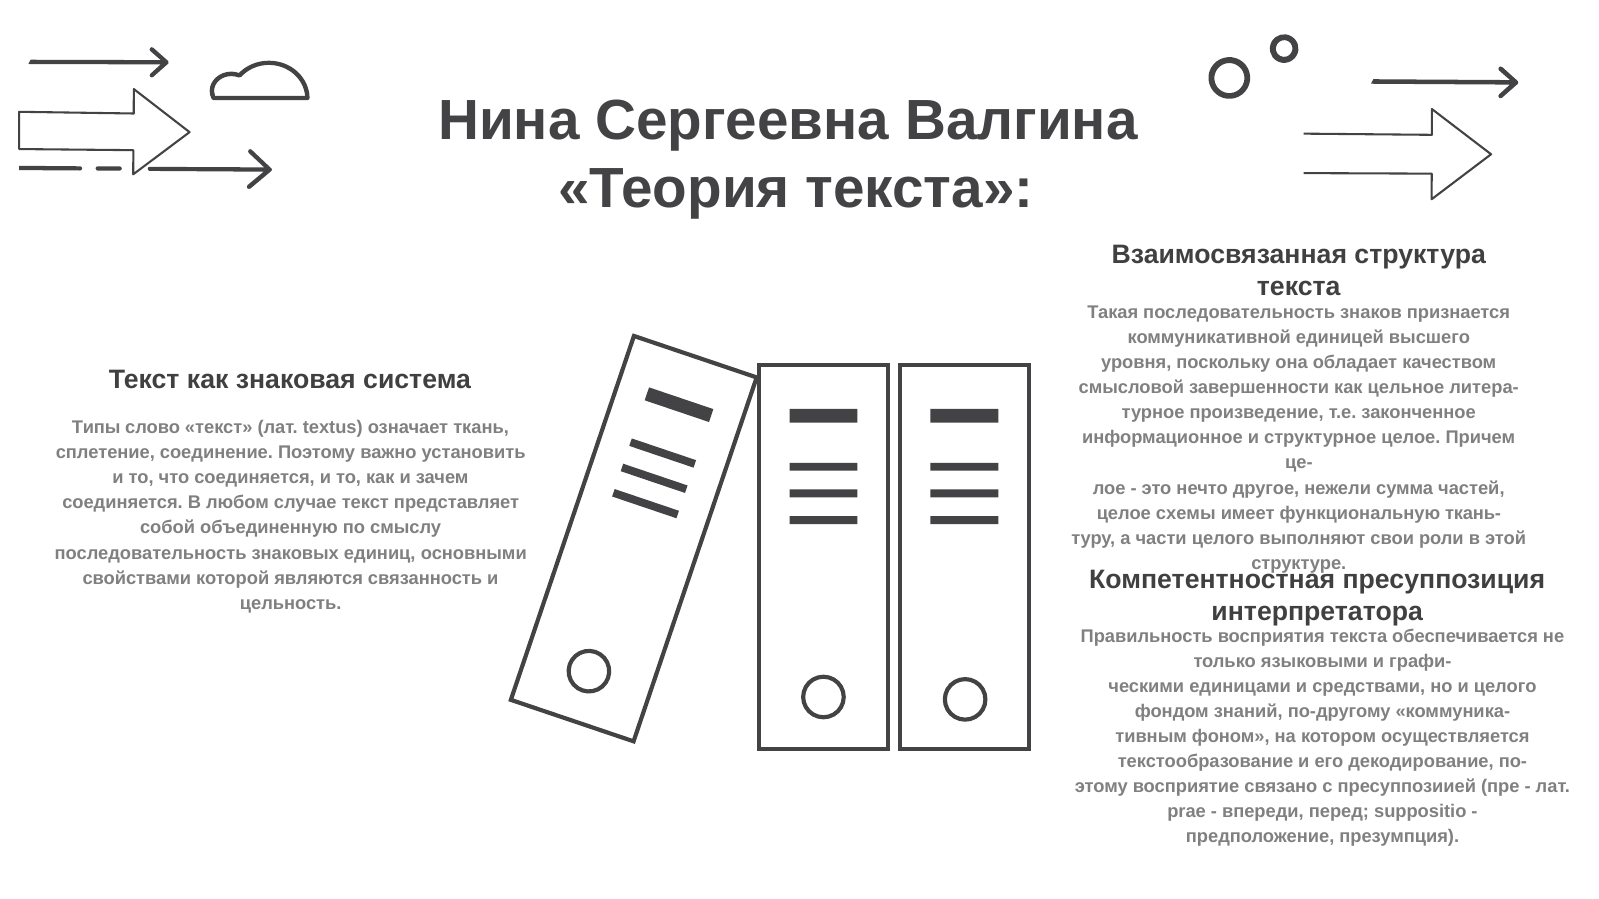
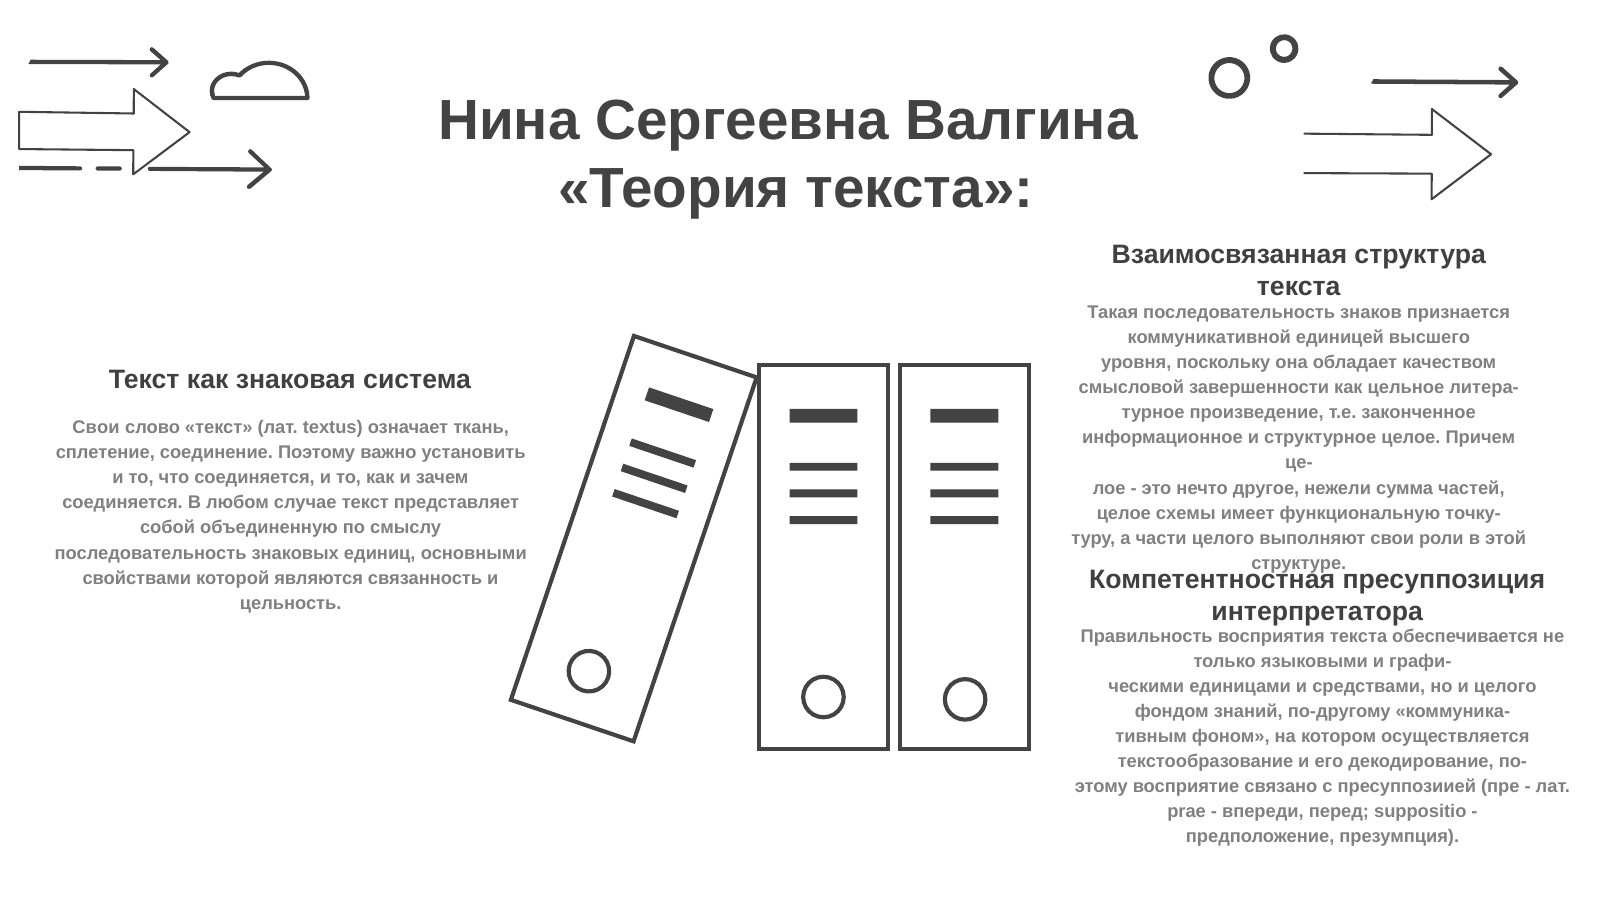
Типы: Типы -> Свои (96, 428)
ткань-: ткань- -> точку- (1473, 513)
